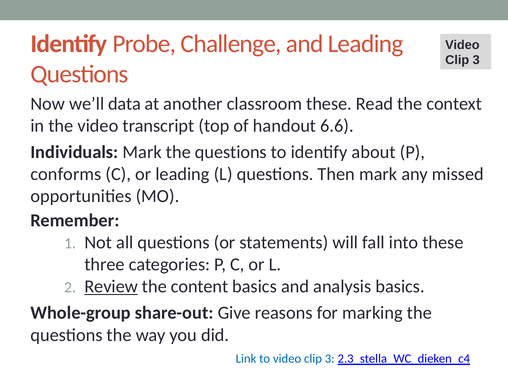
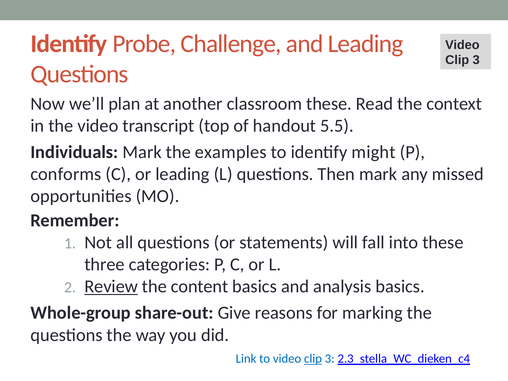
data: data -> plan (124, 104)
6.6: 6.6 -> 5.5 (337, 126)
Mark the questions: questions -> examples (231, 152)
about: about -> might (374, 152)
clip underline: none -> present (313, 359)
